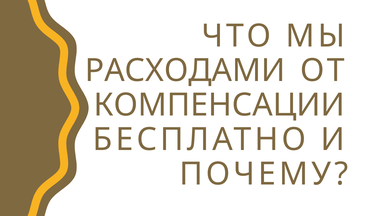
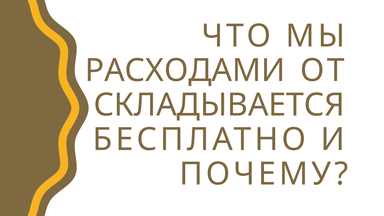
КОМПЕНСАЦИИ: КОМПЕНСАЦИИ -> СКЛАДЫВАЕТСЯ (219, 105)
